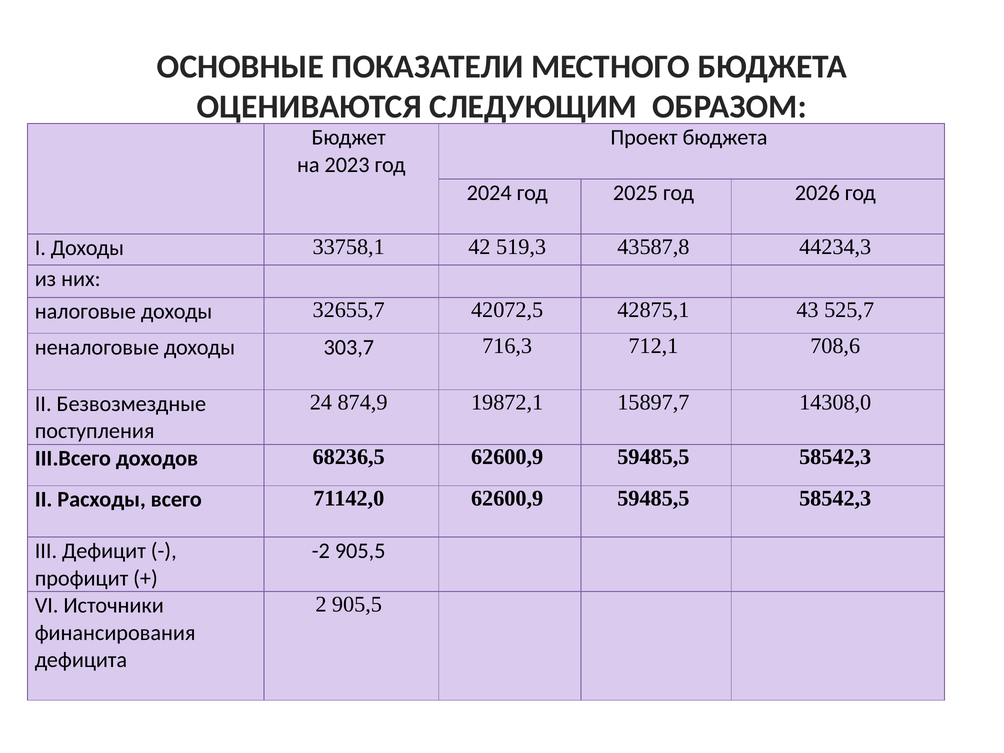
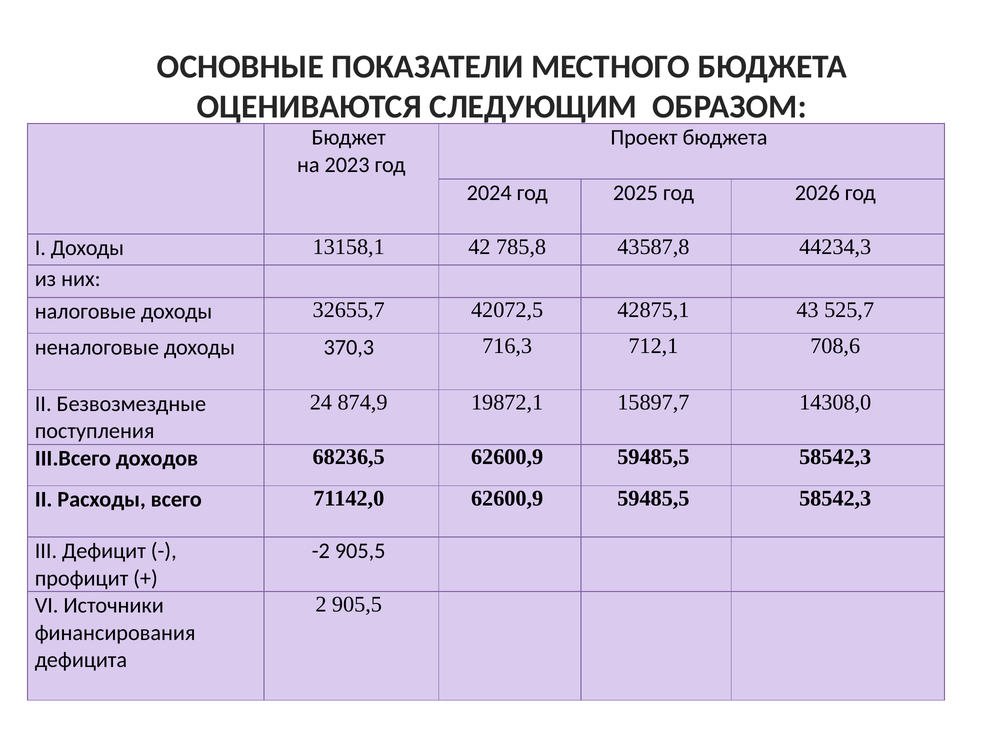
33758,1: 33758,1 -> 13158,1 (349, 247)
519,3: 519,3 -> 785,8 (521, 247)
303,7: 303,7 -> 370,3 (349, 347)
